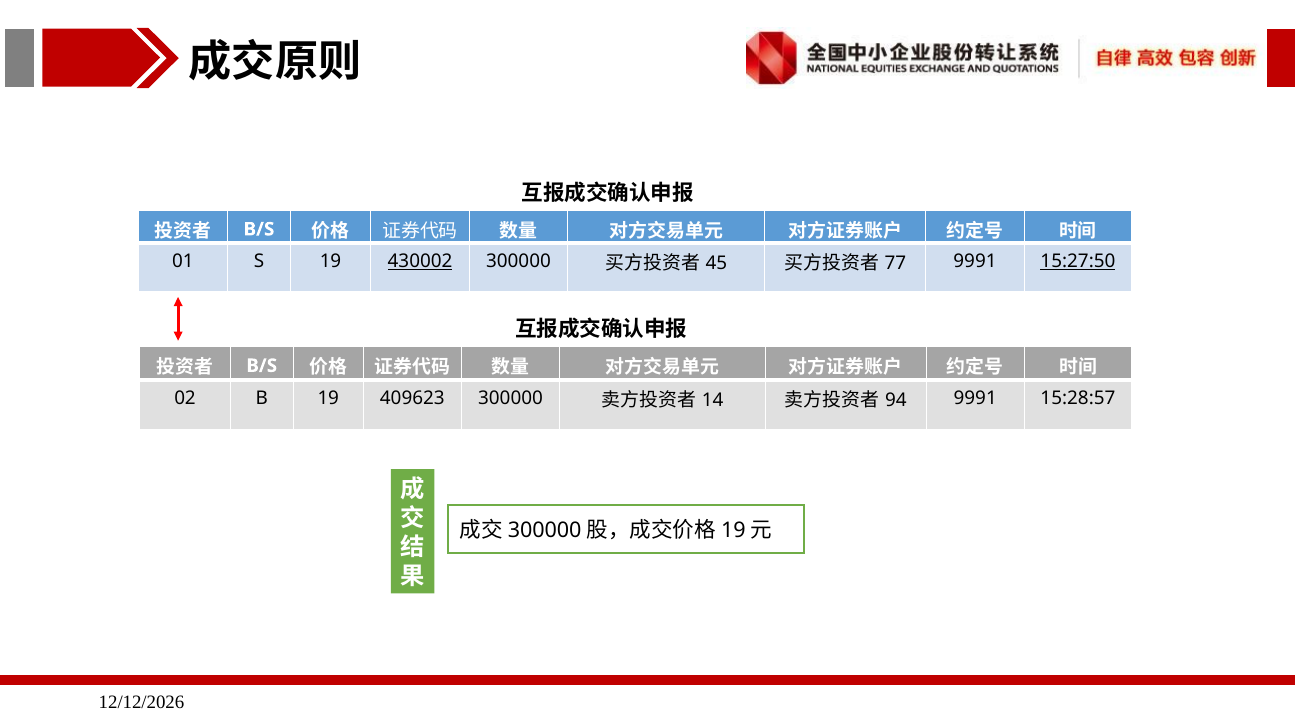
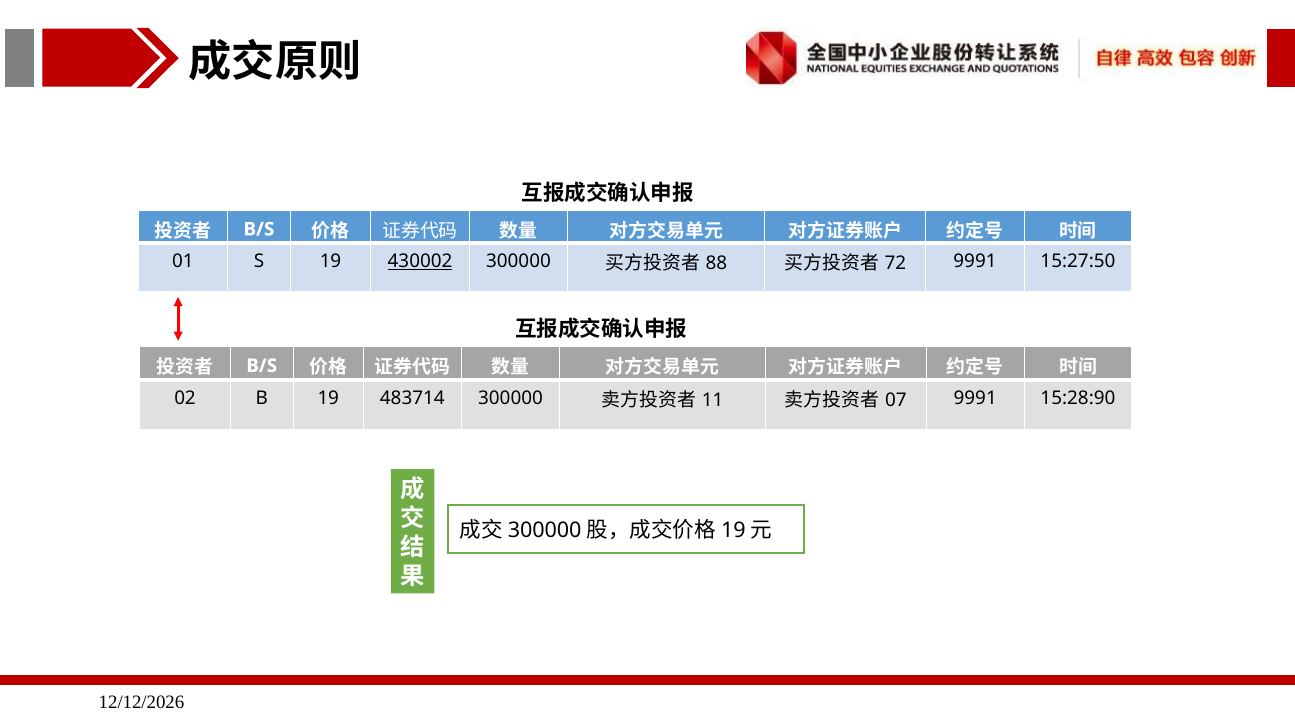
45: 45 -> 88 (716, 264)
77: 77 -> 72 (895, 264)
15:27:50 underline: present -> none (1078, 262)
409623: 409623 -> 483714 (412, 399)
14: 14 -> 11 (713, 401)
94: 94 -> 07 (896, 401)
15:28:57: 15:28:57 -> 15:28:90 (1078, 399)
